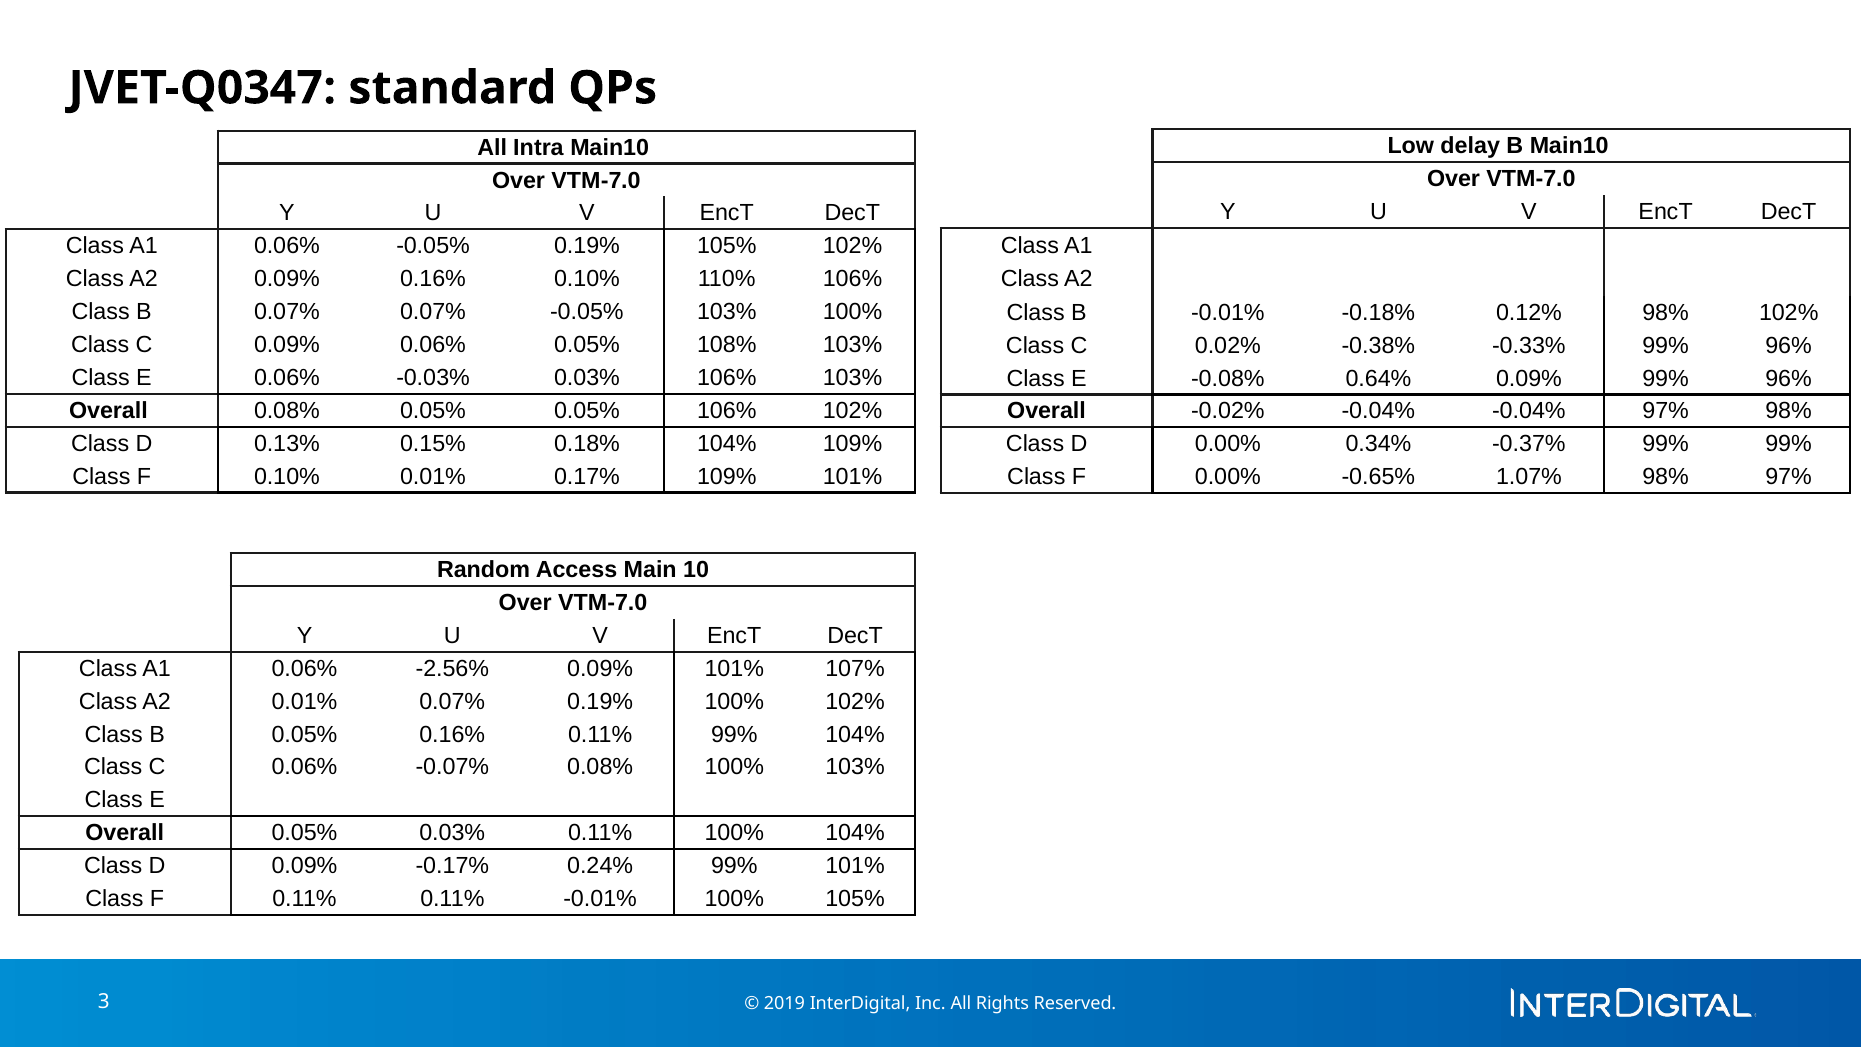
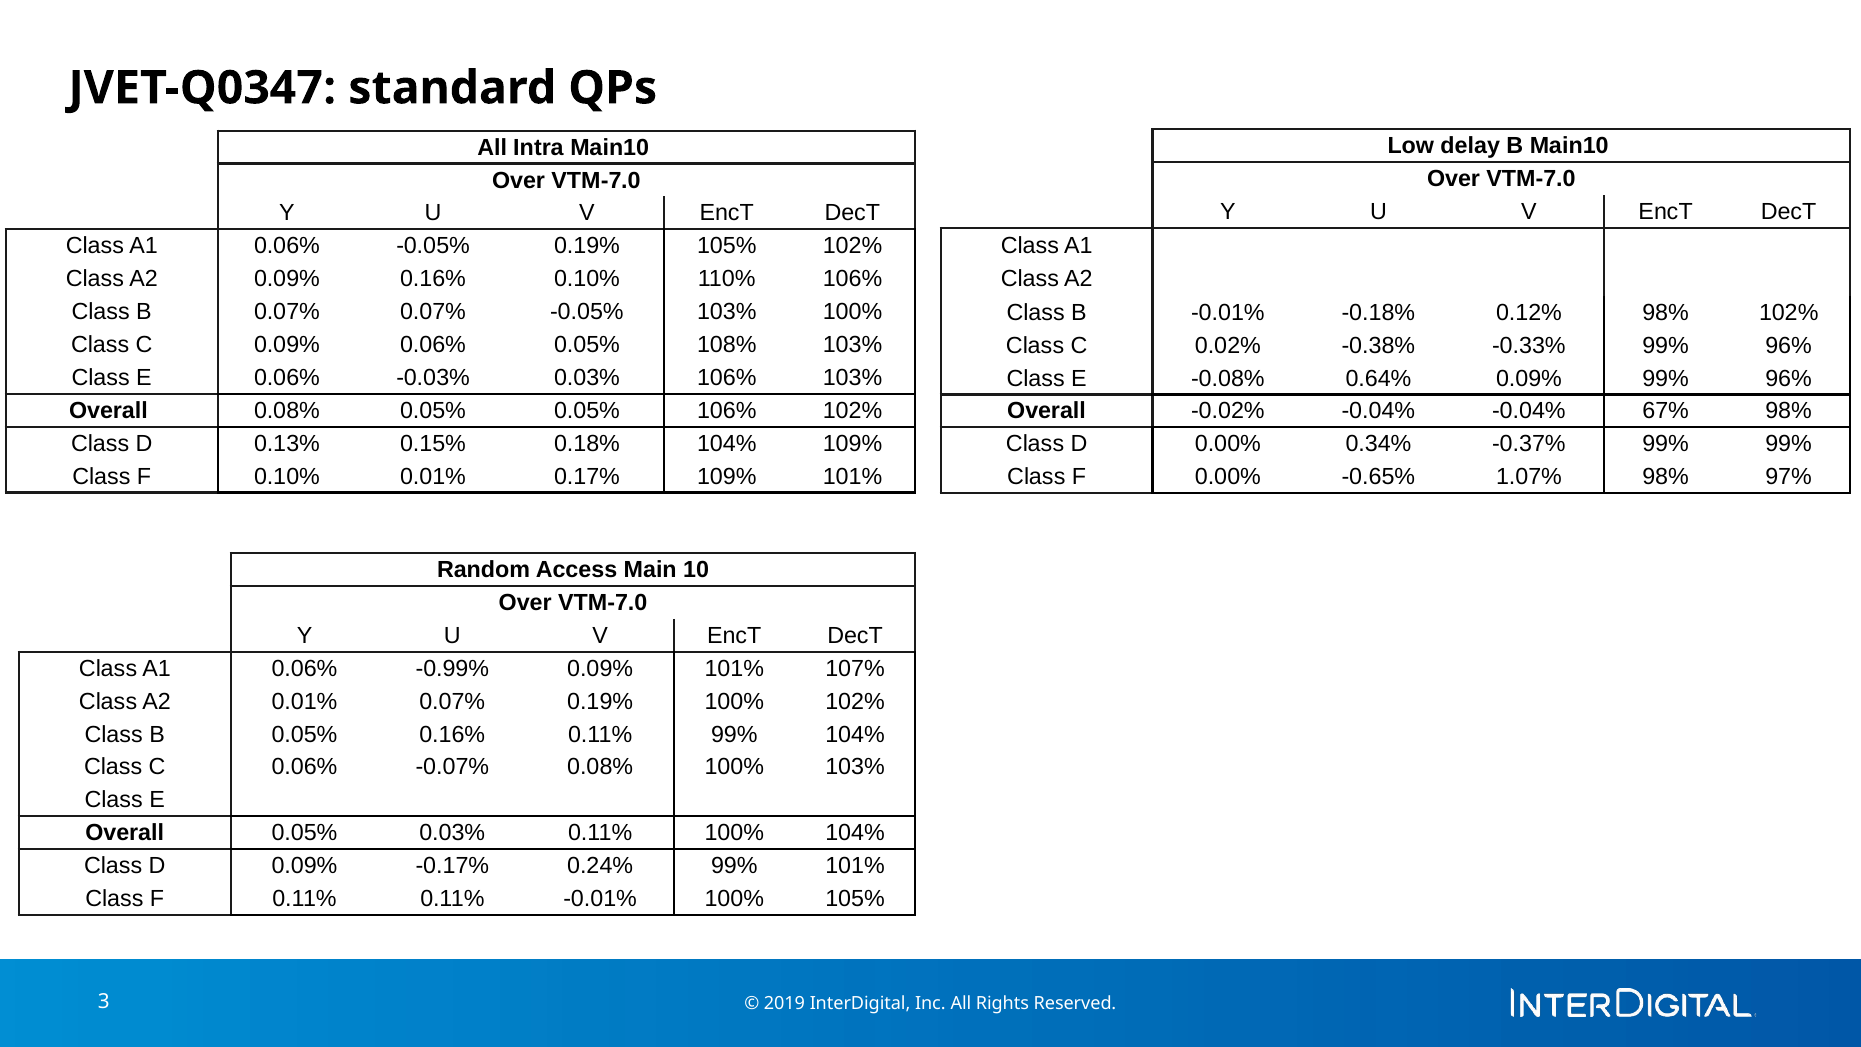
-0.04% 97%: 97% -> 67% (1666, 411)
-2.56%: -2.56% -> -0.99% (452, 668)
